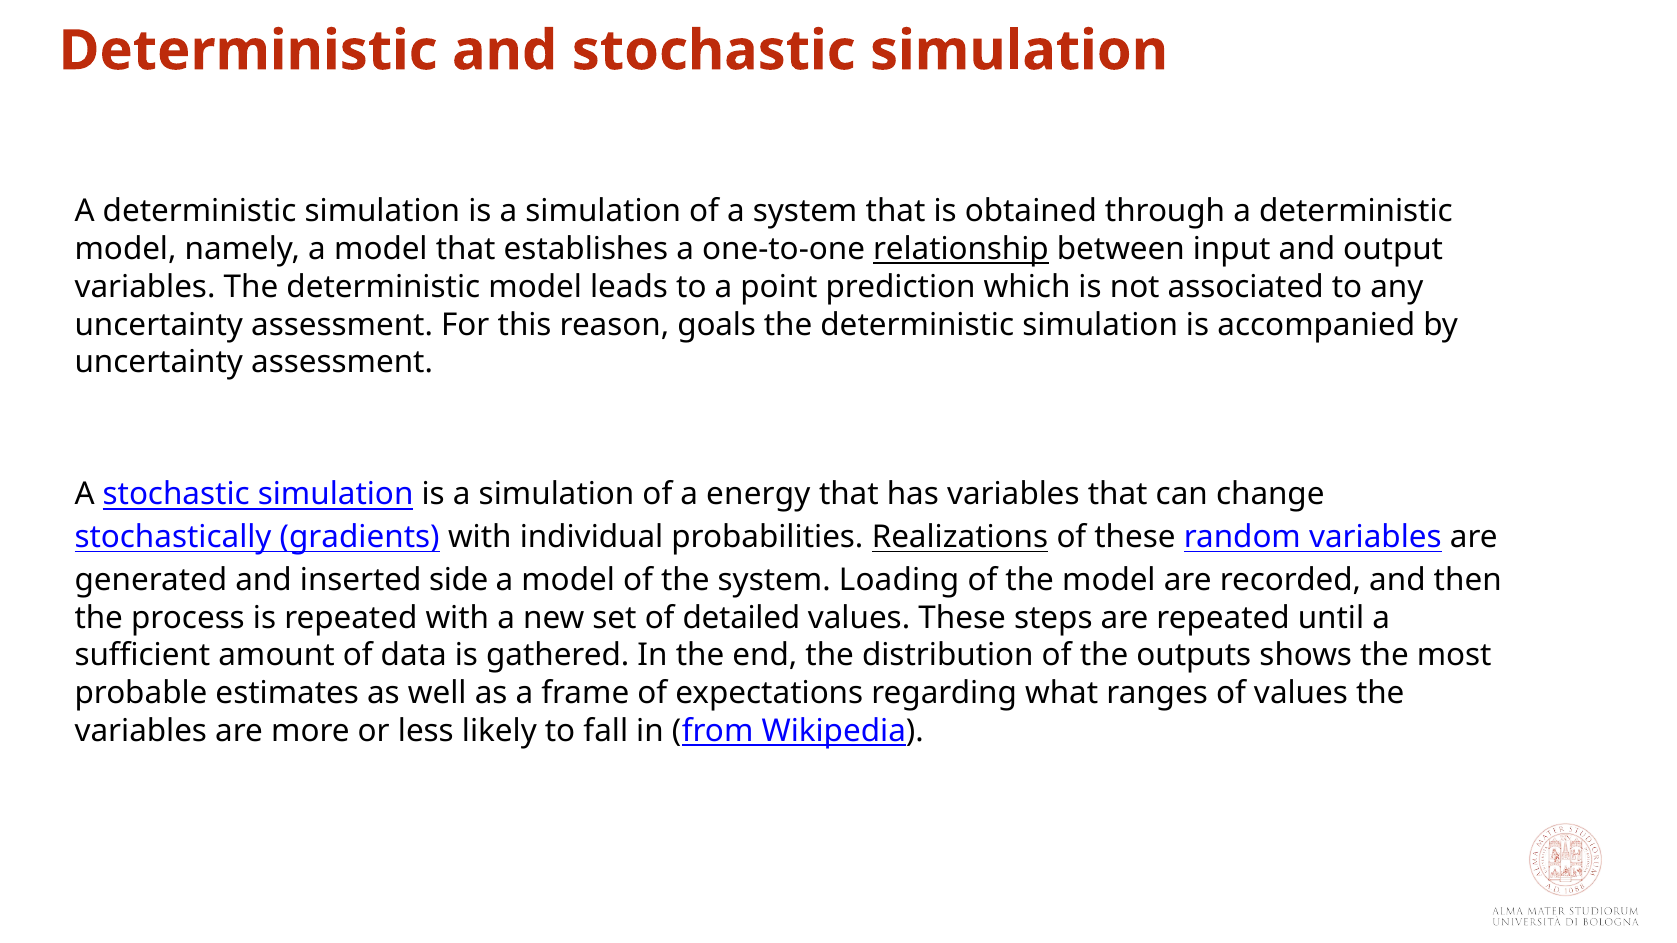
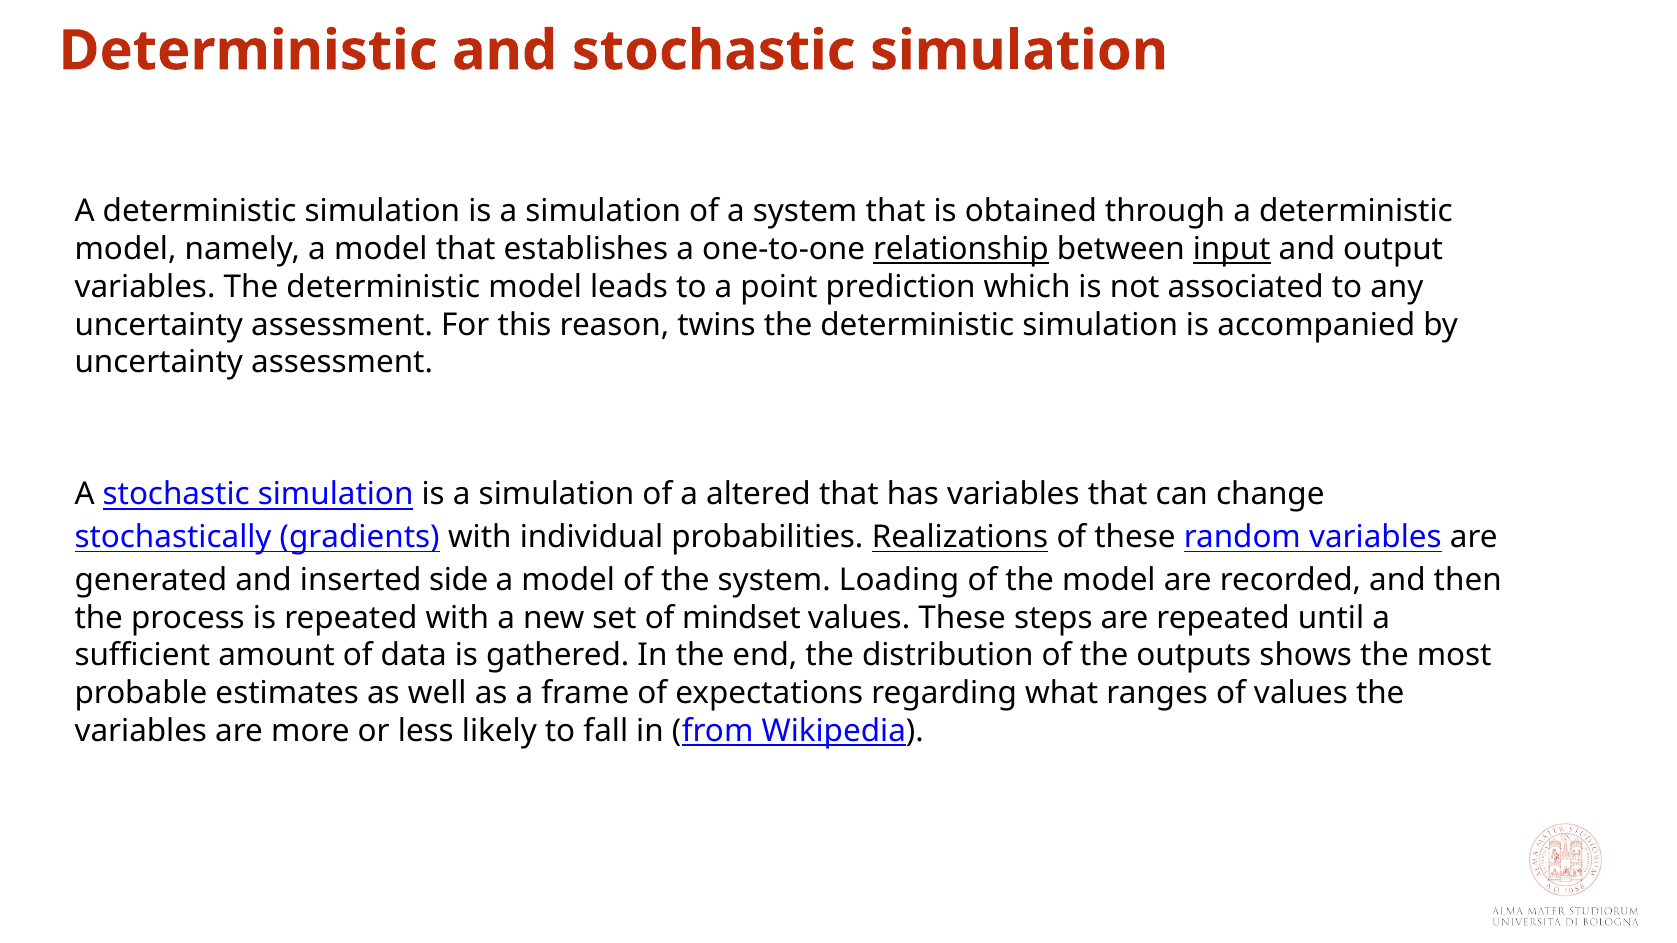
input underline: none -> present (1232, 249)
goals: goals -> twins (717, 325)
energy: energy -> altered (758, 495)
detailed: detailed -> mindset (741, 618)
